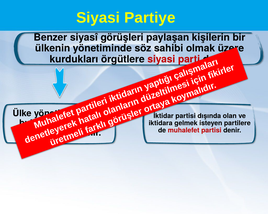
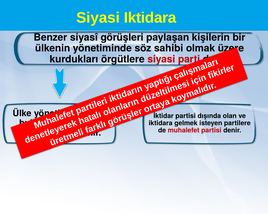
Siyasi Partiye: Partiye -> Iktidara (150, 18)
